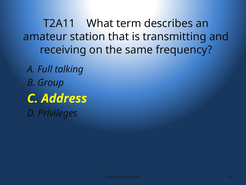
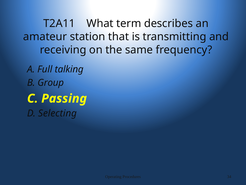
Address: Address -> Passing (64, 98)
Privileges: Privileges -> Selecting (57, 113)
